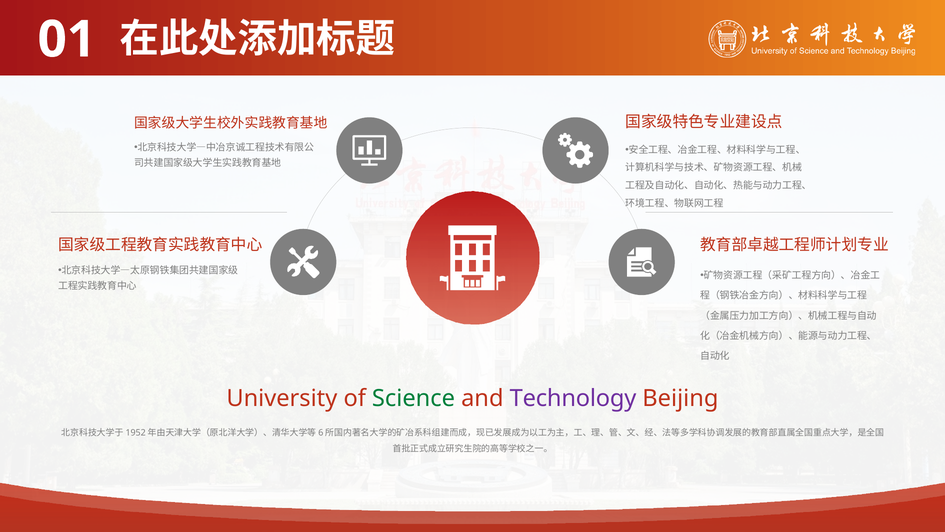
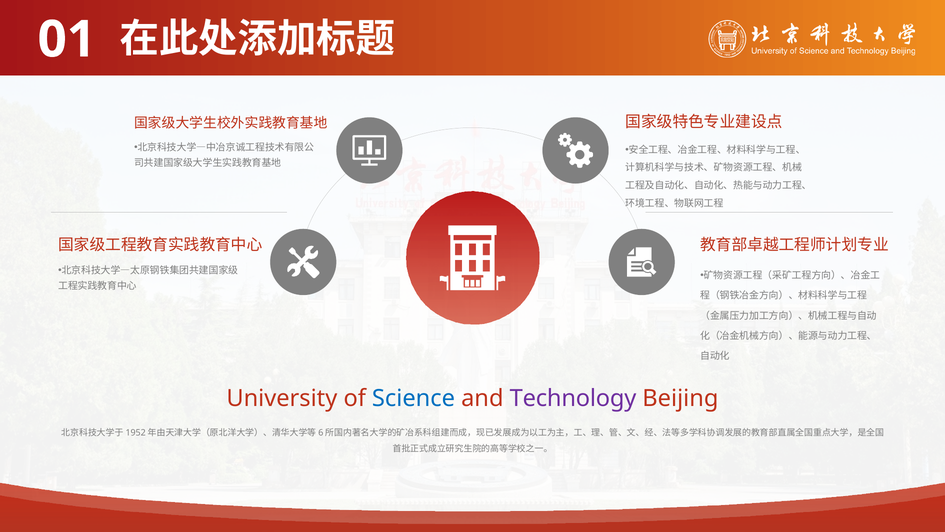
Science colour: green -> blue (413, 398)
